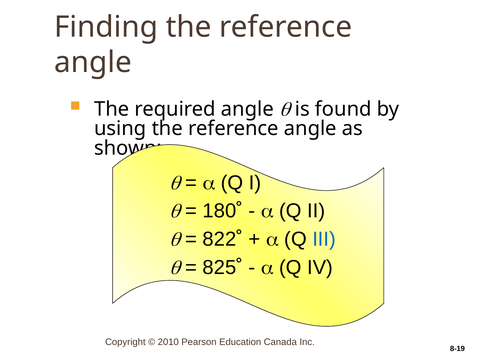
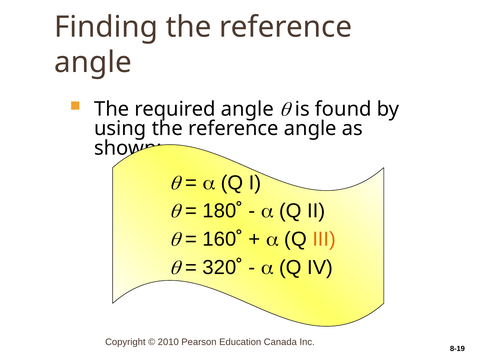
822˚: 822˚ -> 160˚ (223, 239)
III colour: blue -> orange (324, 239)
825˚: 825˚ -> 320˚ (223, 267)
